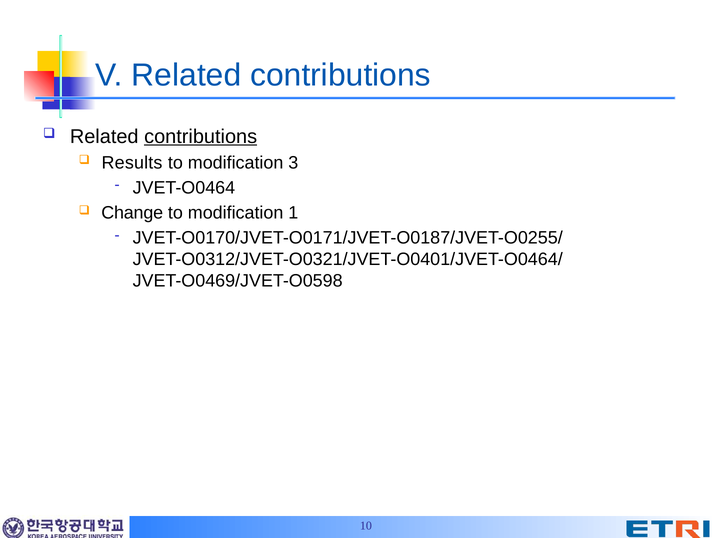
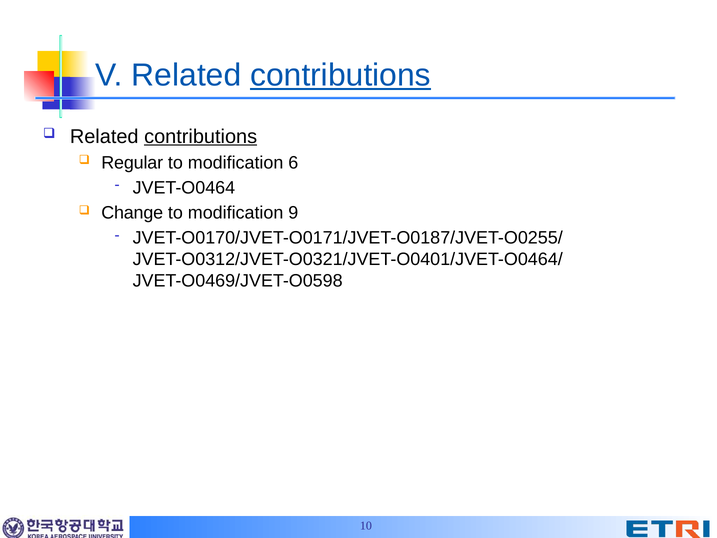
contributions underline: none -> present (340, 75)
Results: Results -> Regular (132, 163)
3: 3 -> 6 (293, 163)
1: 1 -> 9 (293, 213)
